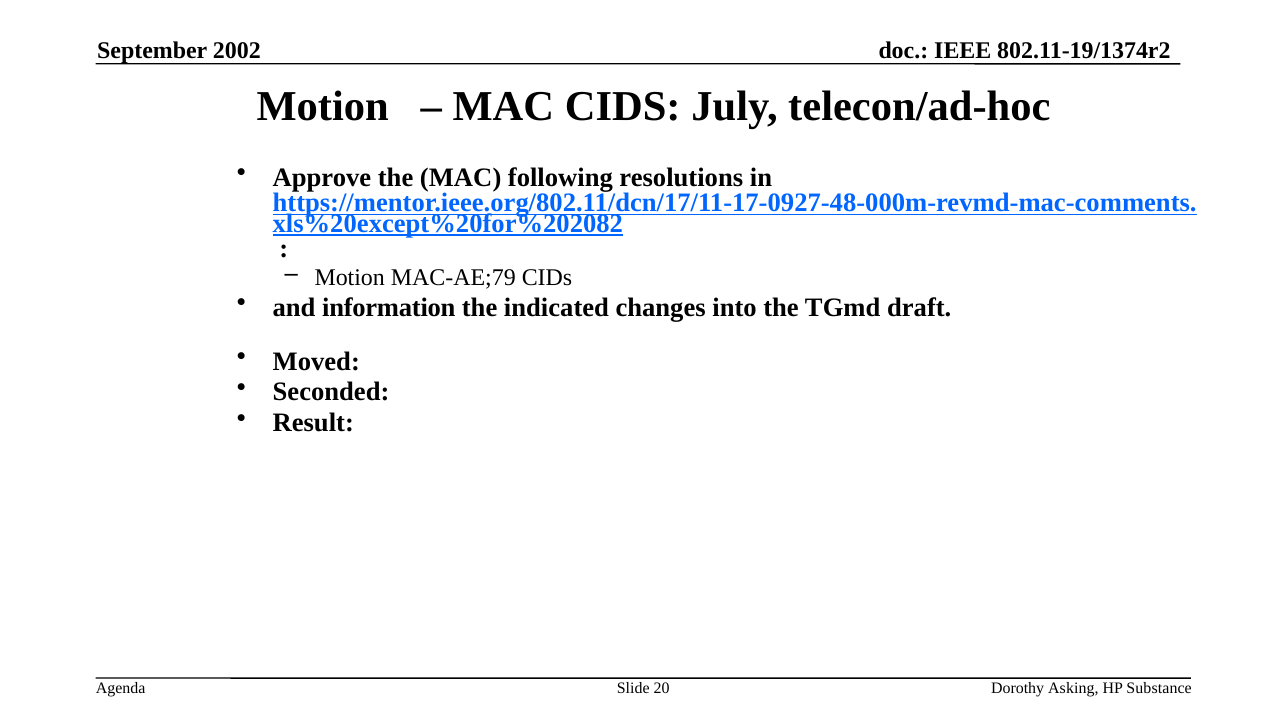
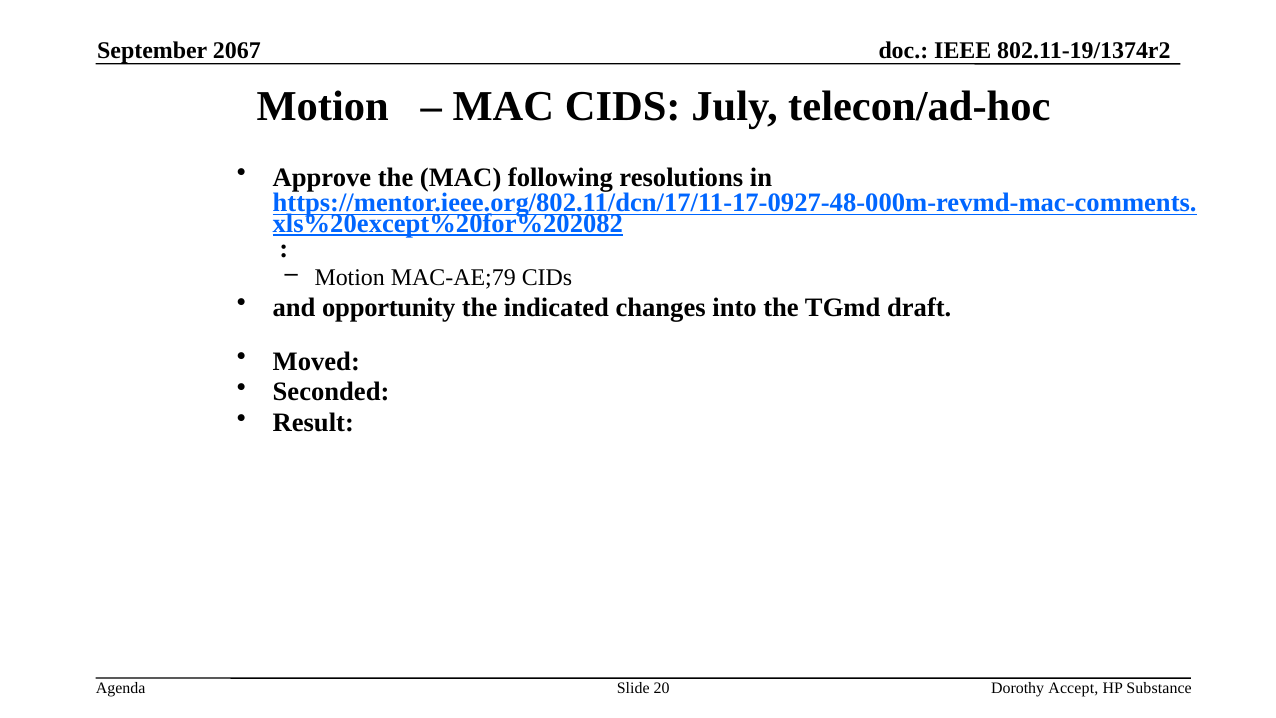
2002: 2002 -> 2067 (237, 51)
information: information -> opportunity (389, 307)
Asking: Asking -> Accept (1073, 688)
